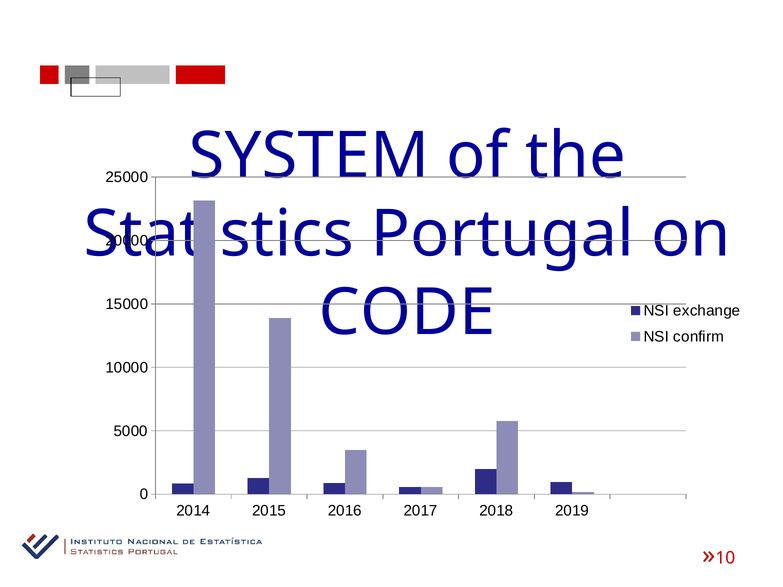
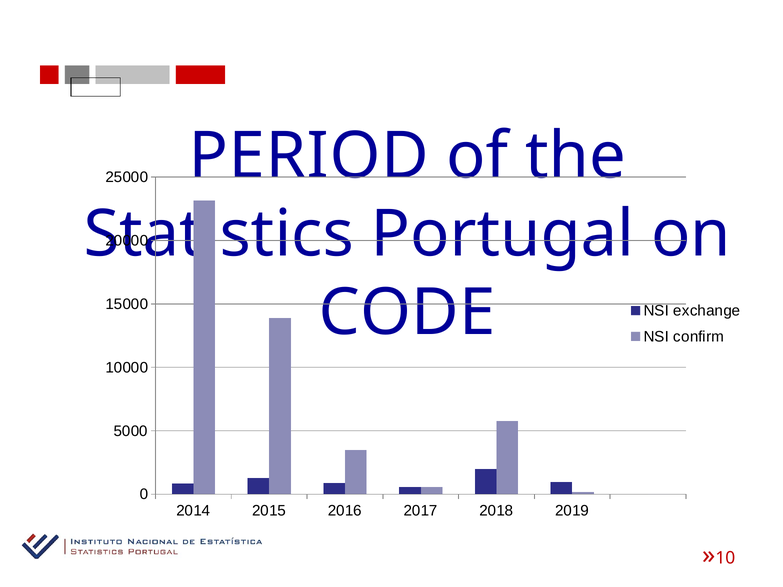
SYSTEM: SYSTEM -> PERIOD (309, 156)
